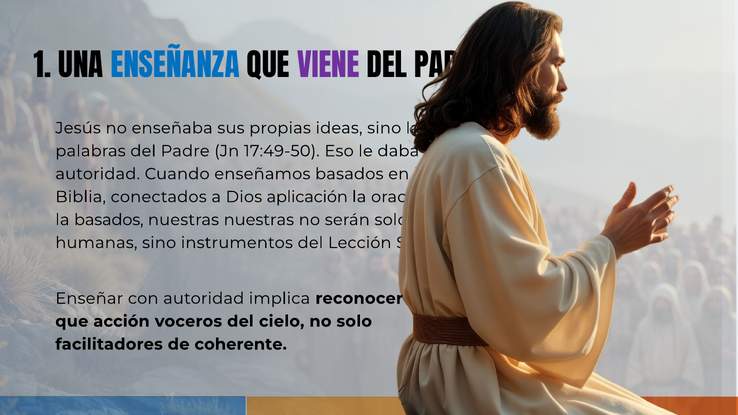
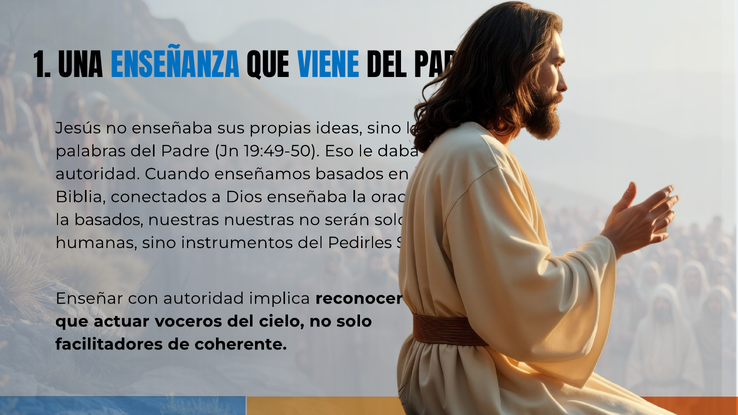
VIENE colour: purple -> blue (328, 67)
17:49-50: 17:49-50 -> 19:49-50 (282, 151)
Dios aplicación: aplicación -> enseñaba (307, 197)
Lección: Lección -> Pedirles (360, 243)
acción: acción -> actuar (121, 321)
